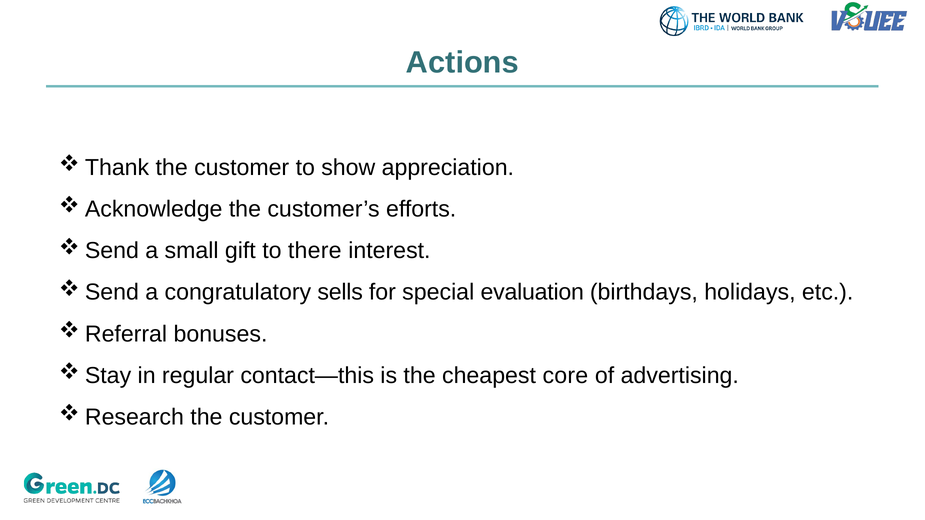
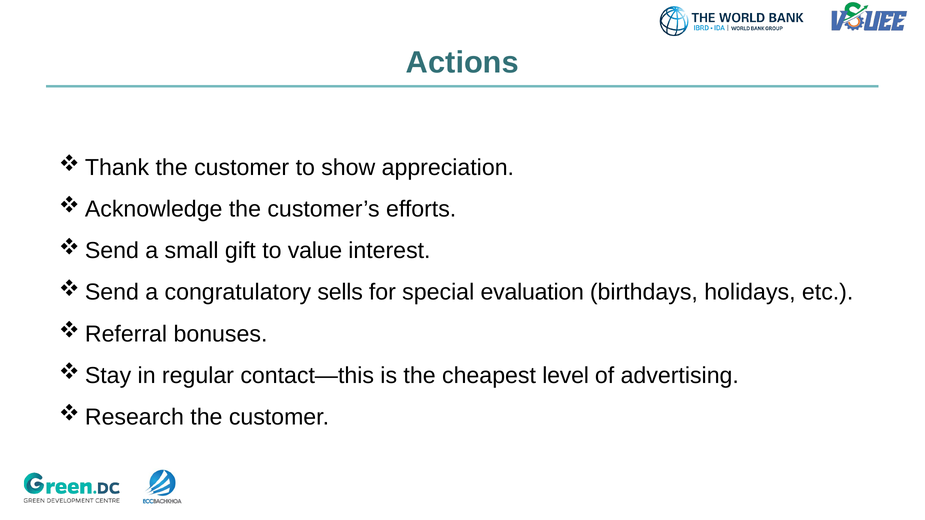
there: there -> value (315, 251)
core: core -> level (566, 376)
